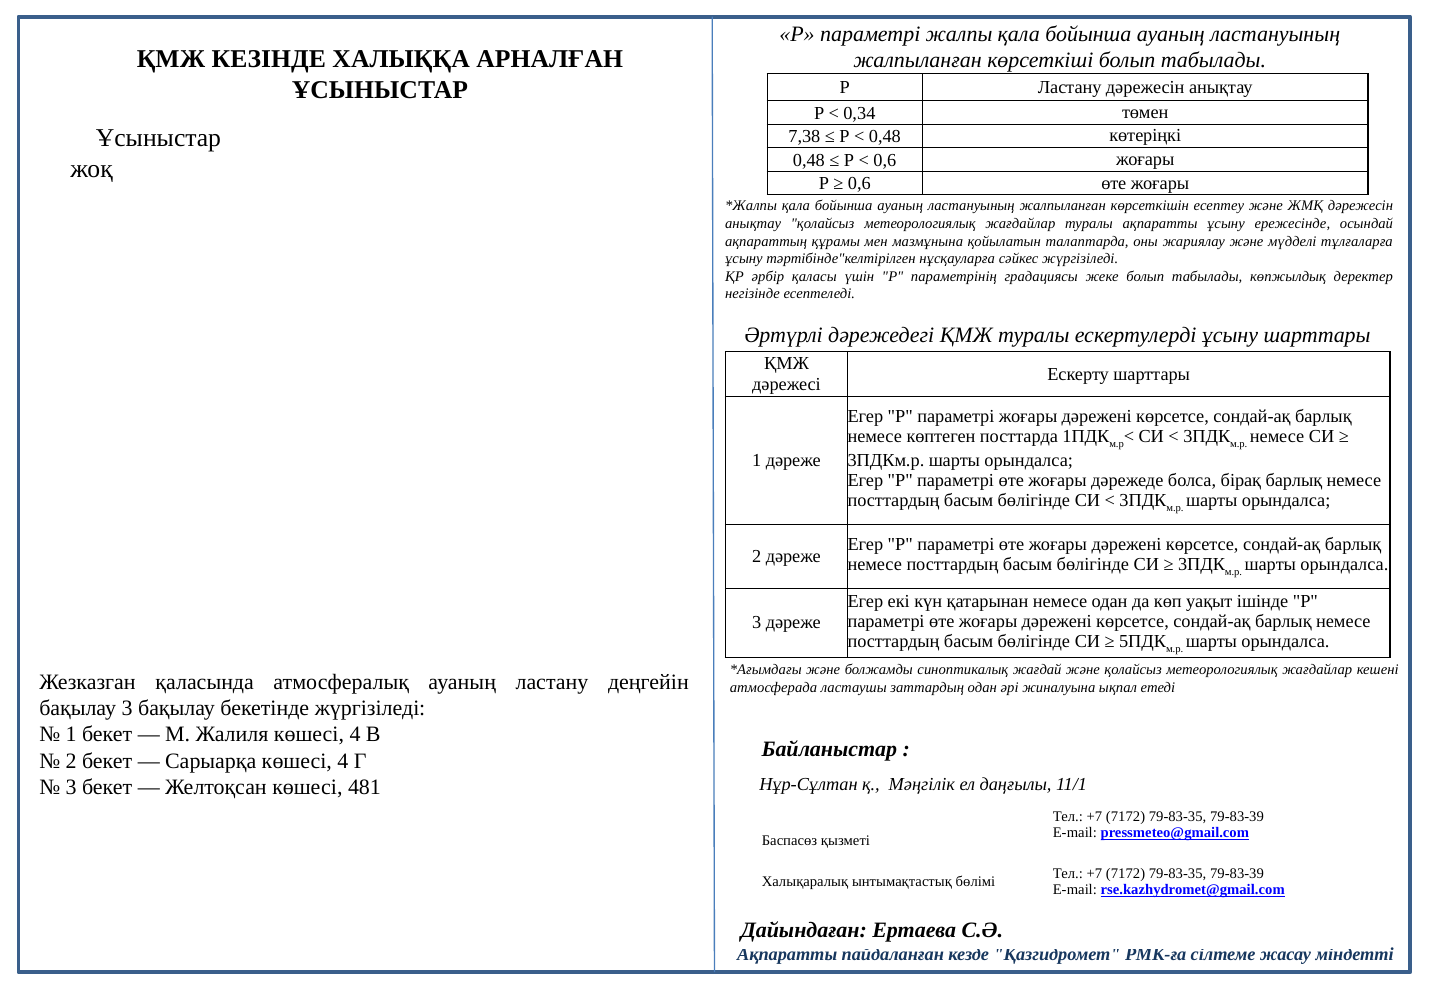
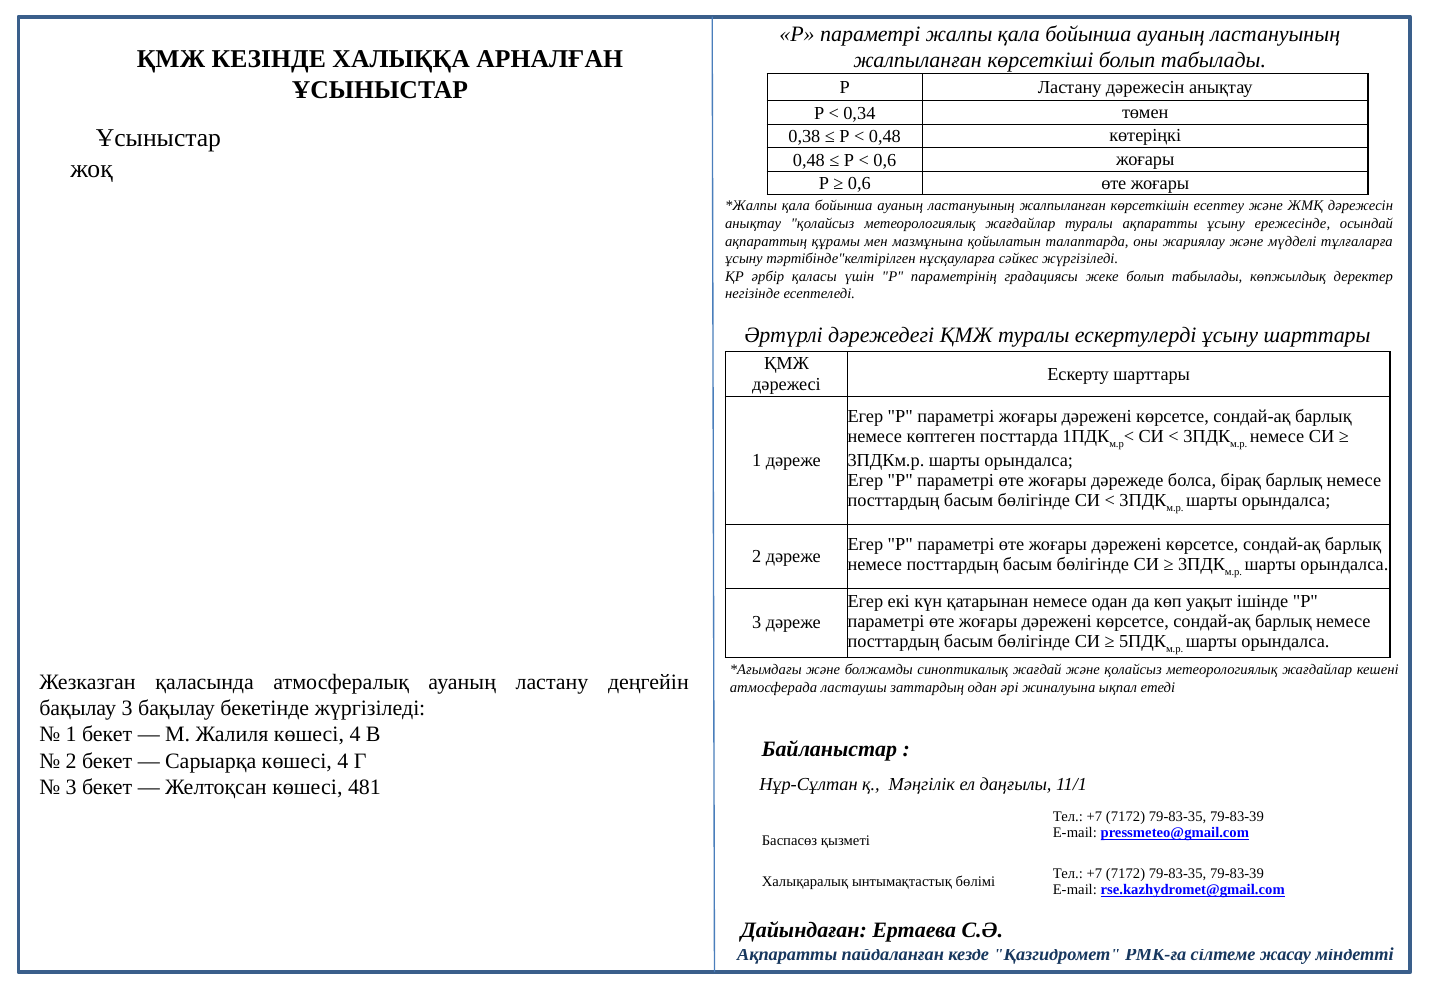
7,38: 7,38 -> 0,38 (804, 137)
